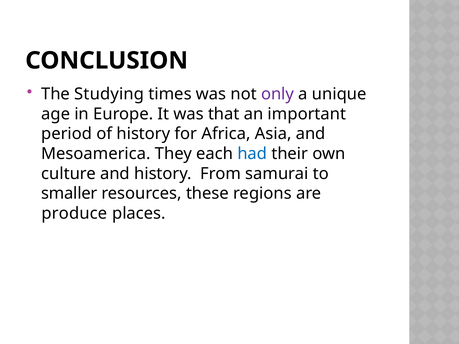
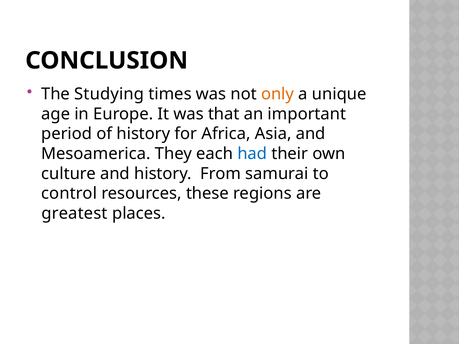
only colour: purple -> orange (278, 94)
smaller: smaller -> control (69, 194)
produce: produce -> greatest (74, 213)
